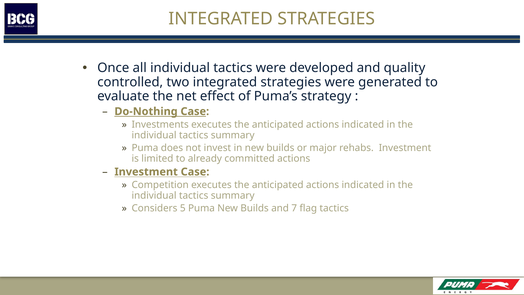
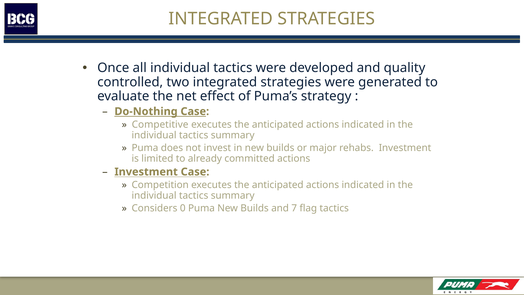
Investments: Investments -> Competitive (160, 125)
5: 5 -> 0 (183, 208)
